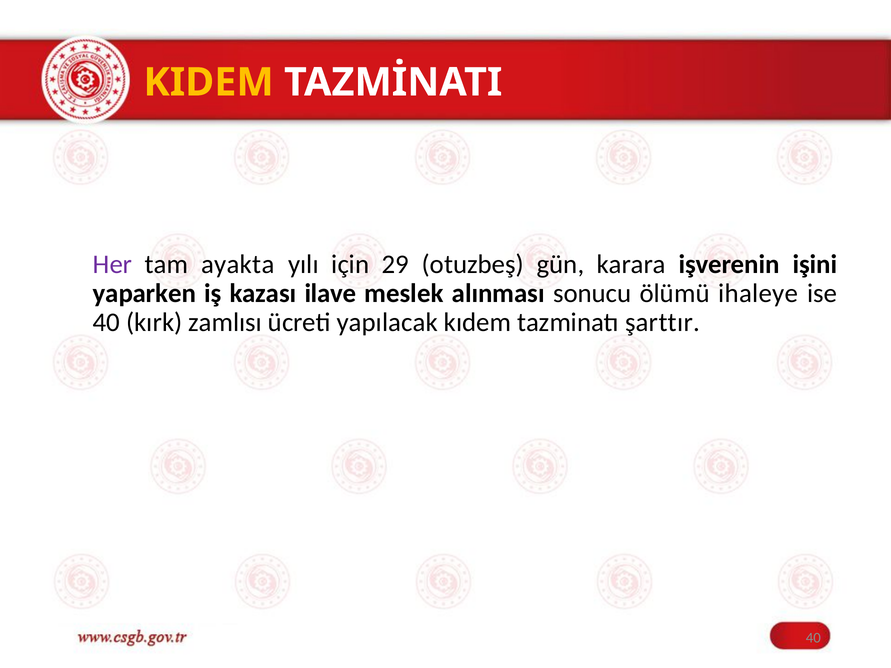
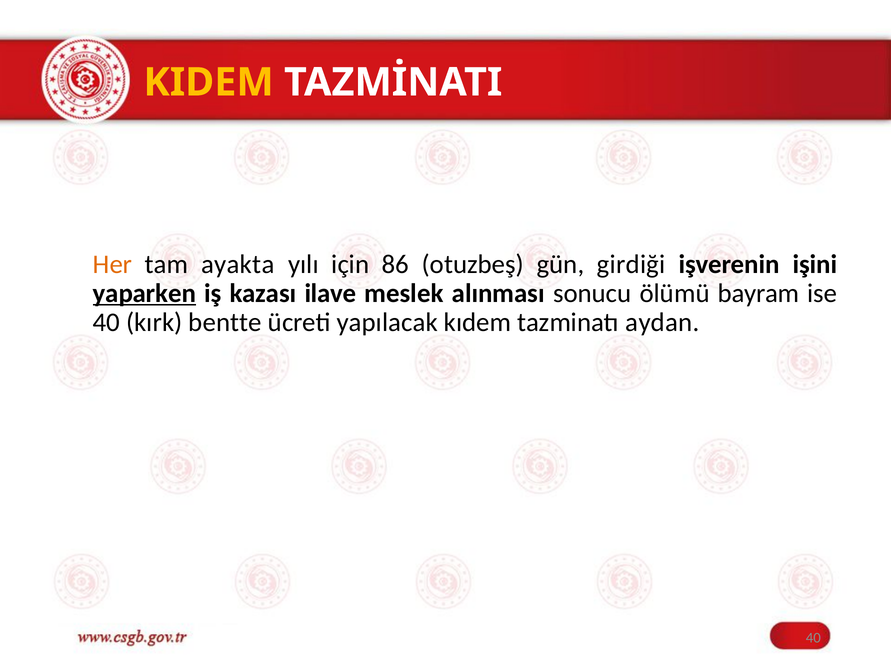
Her colour: purple -> orange (113, 264)
29: 29 -> 86 (395, 264)
karara: karara -> girdiği (631, 264)
yaparken underline: none -> present (144, 293)
ihaleye: ihaleye -> bayram (759, 293)
zamlısı: zamlısı -> bentte (225, 322)
şarttır: şarttır -> aydan (662, 322)
